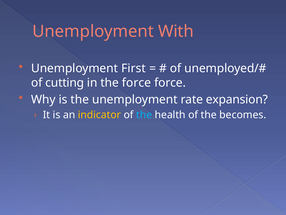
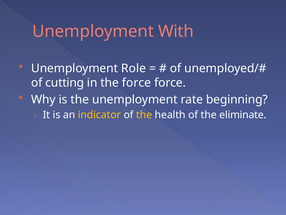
First: First -> Role (134, 68)
expansion: expansion -> beginning (237, 99)
the colour: light blue -> yellow (144, 115)
becomes: becomes -> eliminate (243, 115)
